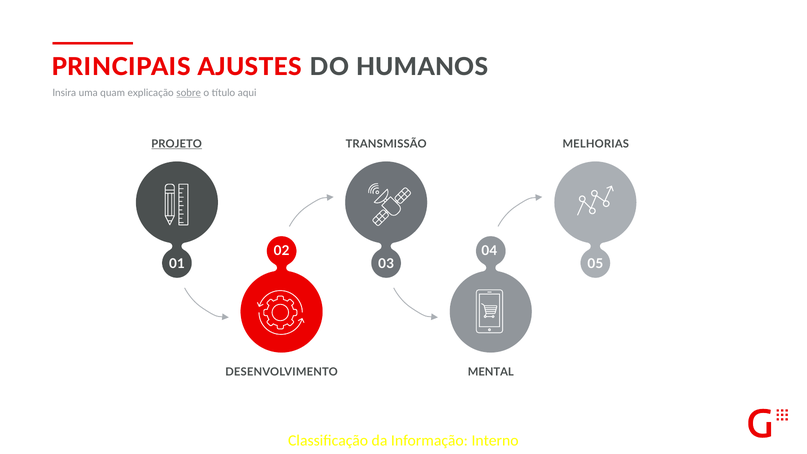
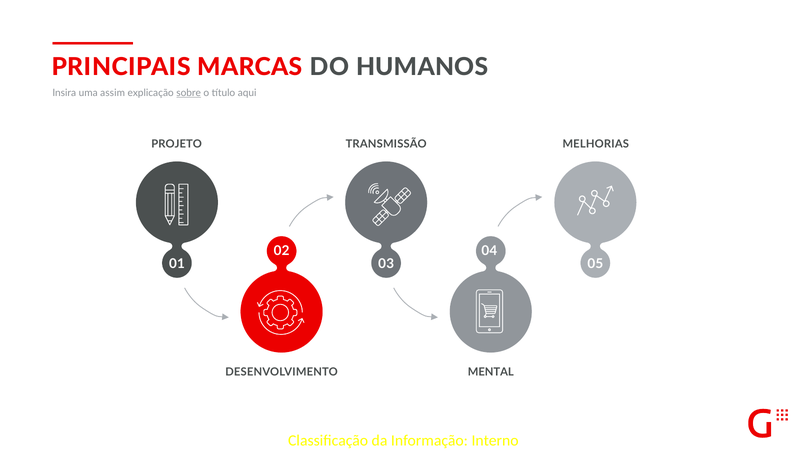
AJUSTES: AJUSTES -> MARCAS (250, 67)
quam: quam -> assim (113, 93)
PROJETO underline: present -> none (177, 144)
